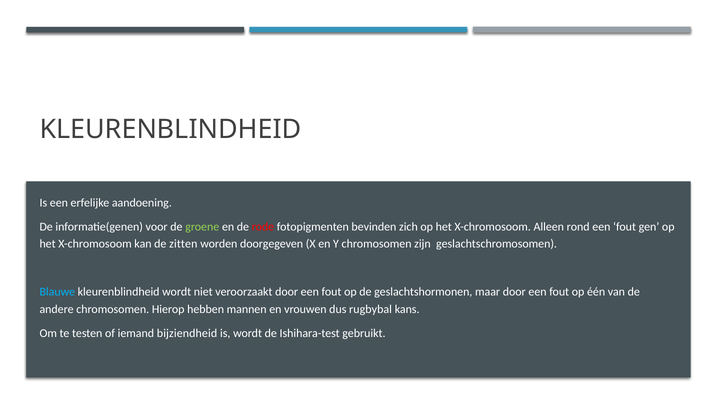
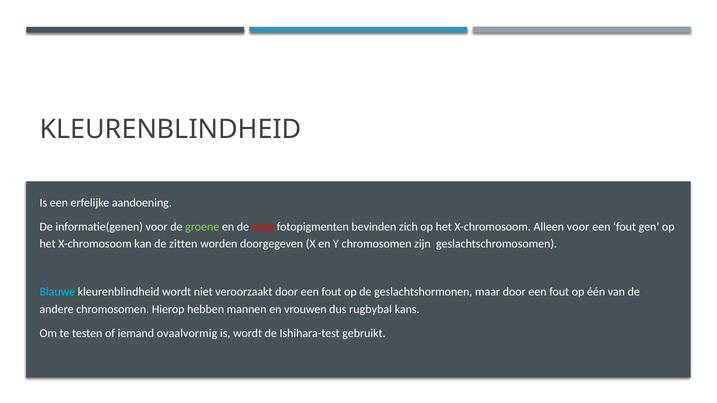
Alleen rond: rond -> voor (578, 227)
bijziendheid: bijziendheid -> ovaalvormig (187, 333)
